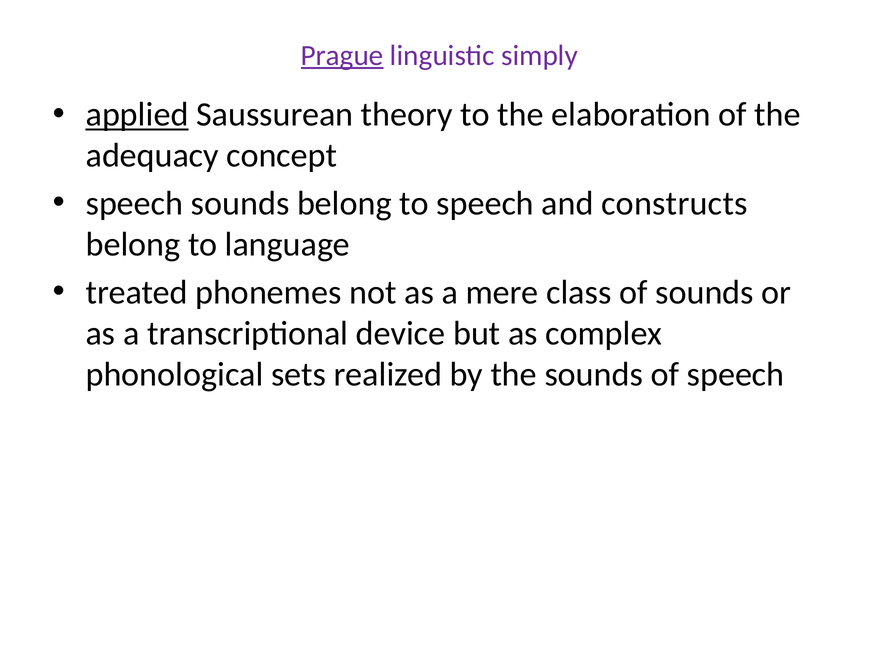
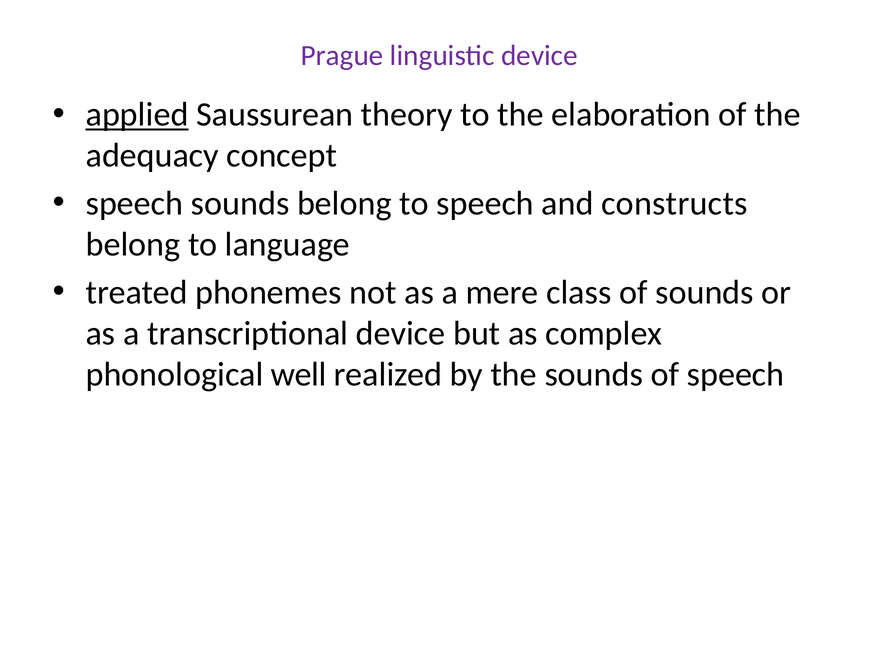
Prague underline: present -> none (342, 55)
linguistic simply: simply -> device (539, 55)
sets: sets -> well (299, 375)
